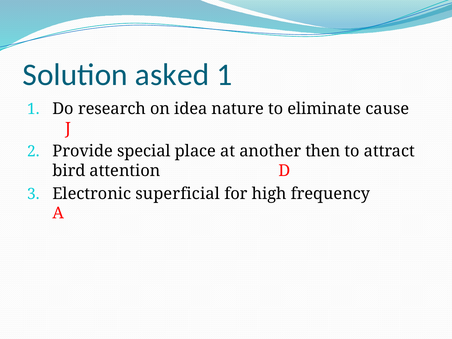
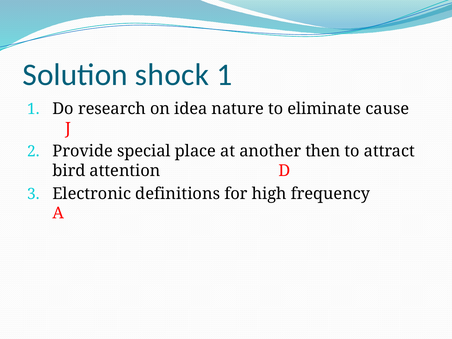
asked: asked -> shock (172, 75)
superficial: superficial -> definitions (178, 194)
